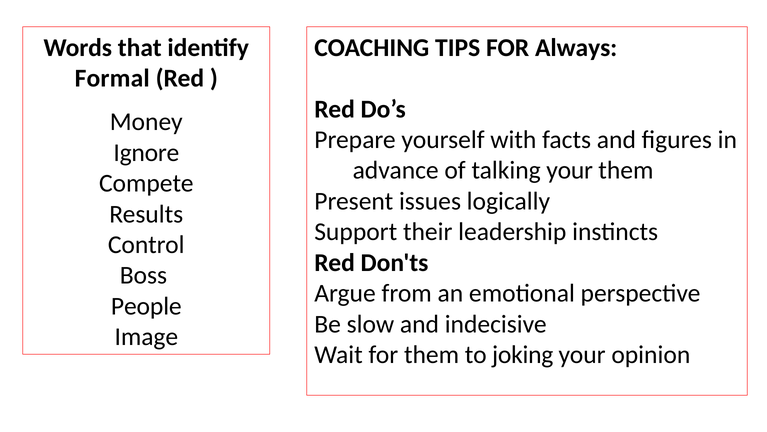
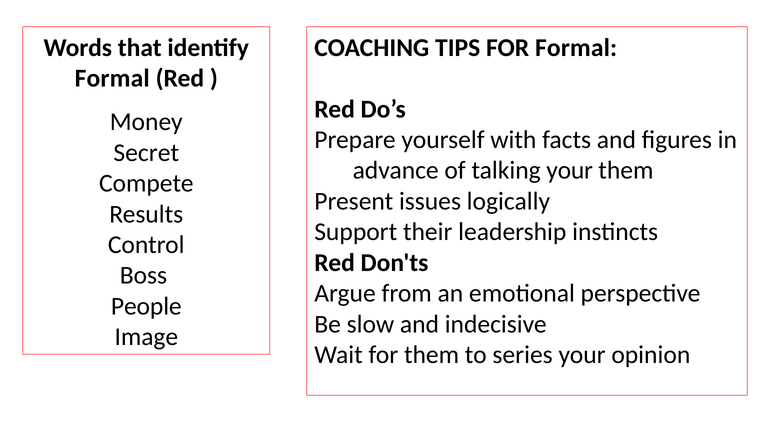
FOR Always: Always -> Formal (576, 48)
Ignore: Ignore -> Secret (146, 152)
joking: joking -> series (523, 354)
